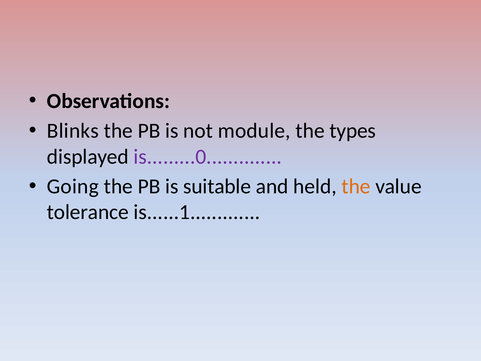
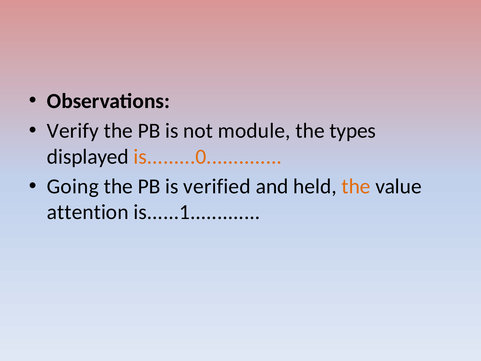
Blinks: Blinks -> Verify (73, 131)
is.........0 colour: purple -> orange (208, 157)
suitable: suitable -> verified (217, 186)
tolerance: tolerance -> attention (88, 212)
